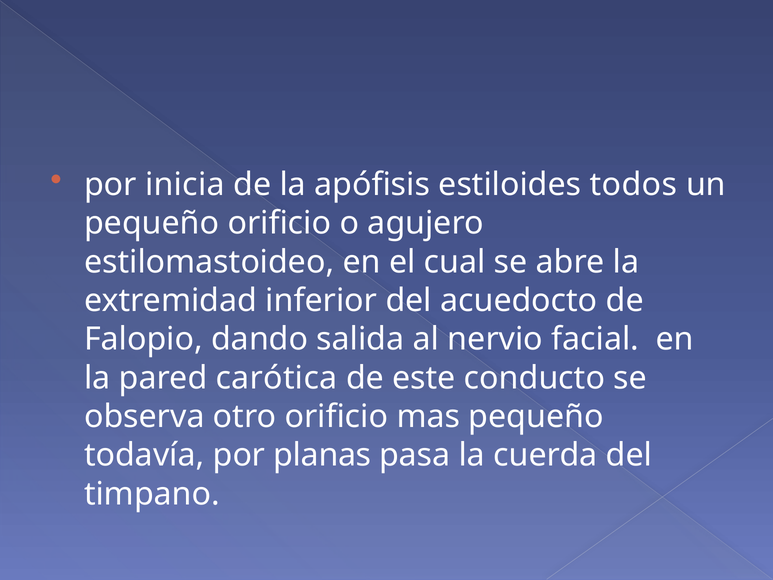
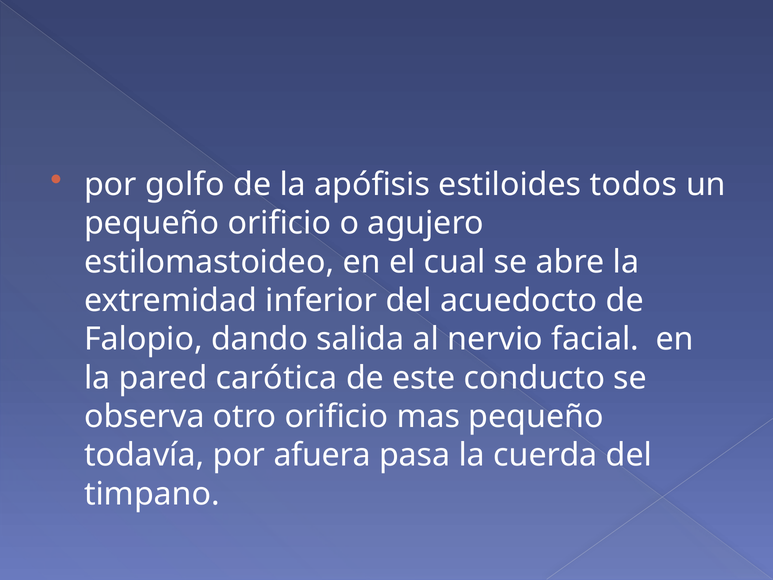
inicia: inicia -> golfo (185, 185)
planas: planas -> afuera (322, 455)
